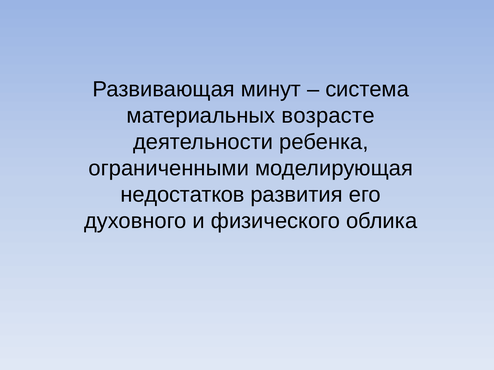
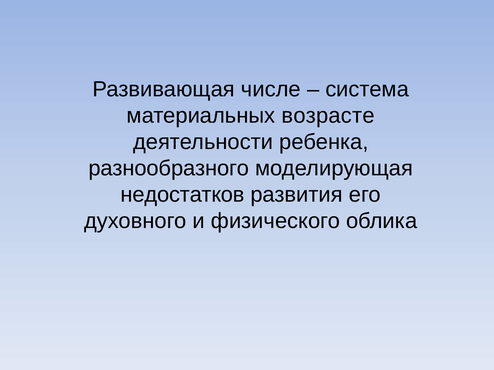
минут: минут -> числе (271, 90)
ограниченными: ограниченными -> разнообразного (169, 169)
